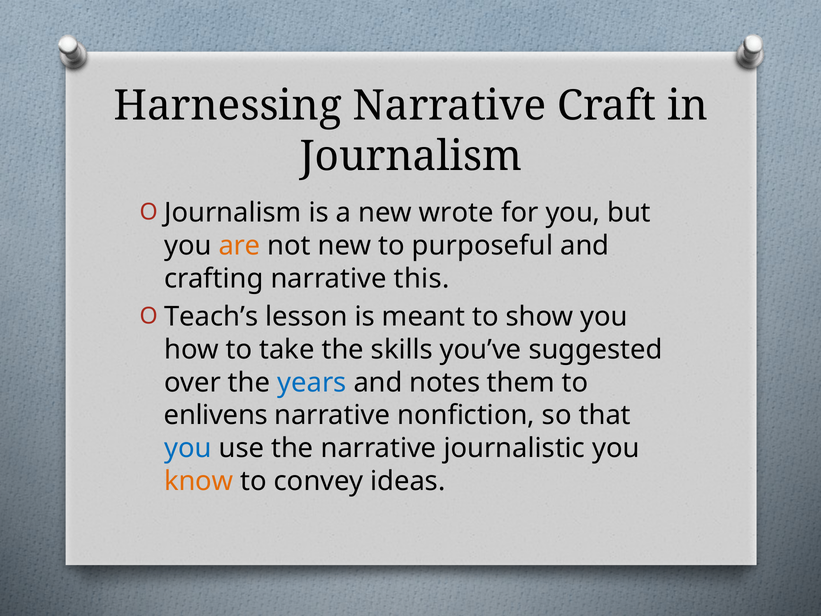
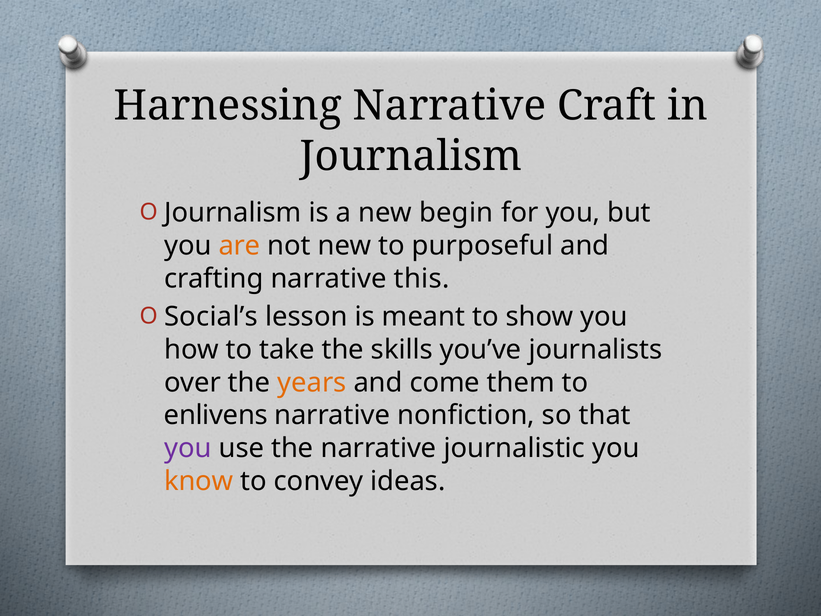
wrote: wrote -> begin (456, 213)
Teach’s: Teach’s -> Social’s (211, 317)
suggested: suggested -> journalists (595, 350)
years colour: blue -> orange (312, 382)
notes: notes -> come (445, 382)
you colour: blue -> purple (188, 448)
